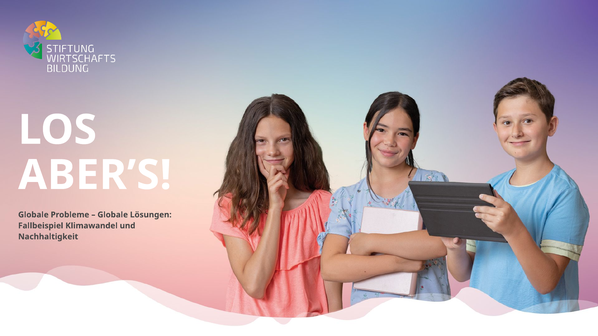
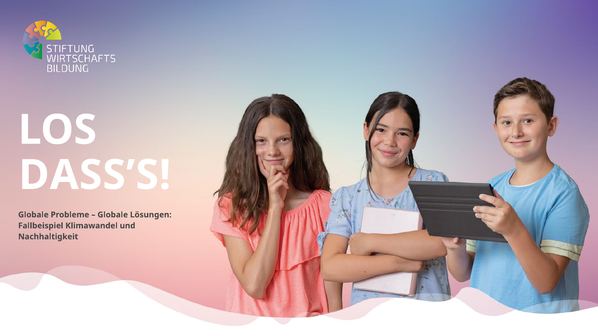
ABER’S: ABER’S -> DASS’S (95, 175)
